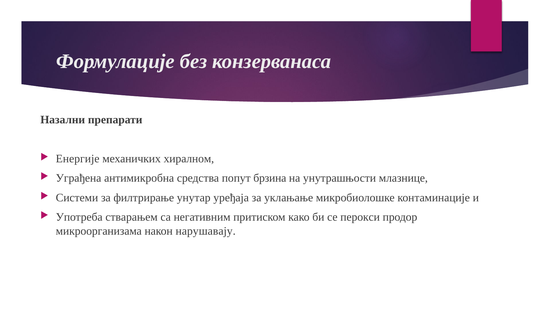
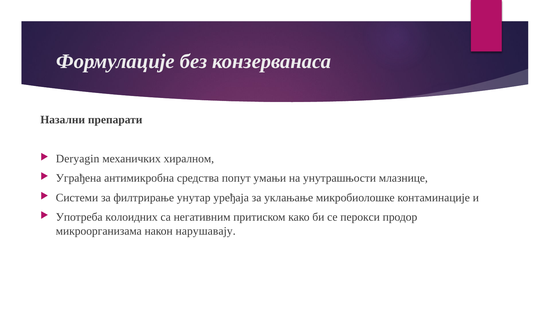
Енергије: Енергије -> Deryagin (78, 159)
брзина: брзина -> умањи (270, 178)
стварањем: стварањем -> колоидних (132, 217)
